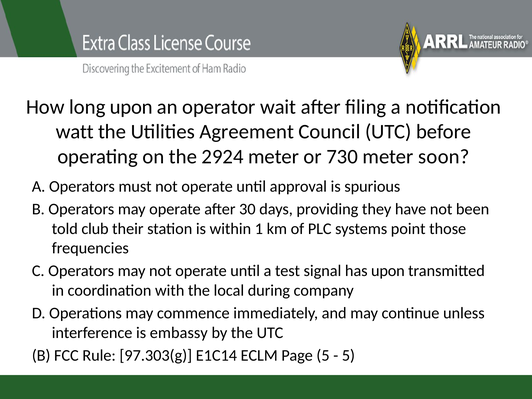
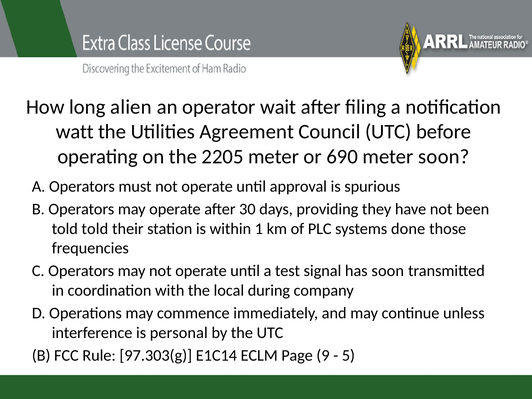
long upon: upon -> alien (131, 107)
2924: 2924 -> 2205 (223, 157)
730: 730 -> 690 (342, 157)
told club: club -> told (95, 229)
point: point -> done (408, 229)
has upon: upon -> soon (388, 271)
embassy: embassy -> personal (179, 333)
Page 5: 5 -> 9 (323, 355)
